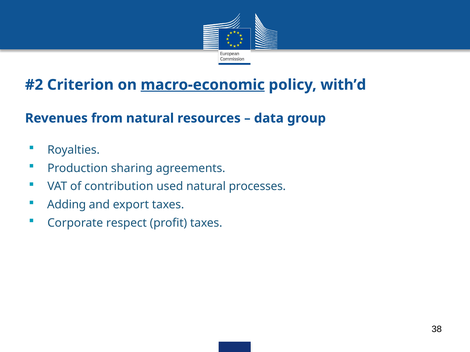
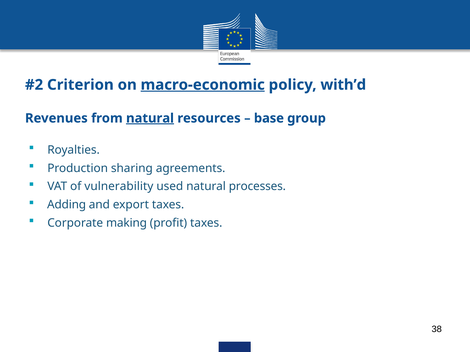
natural underline: none -> present (150, 118)
data: data -> base (269, 118)
contribution: contribution -> vulnerability (119, 187)
respect: respect -> making (127, 223)
